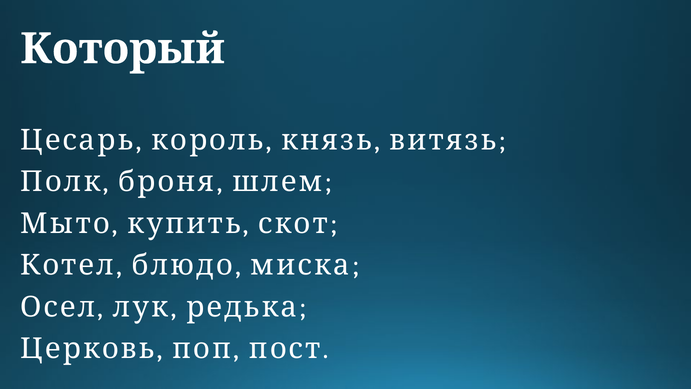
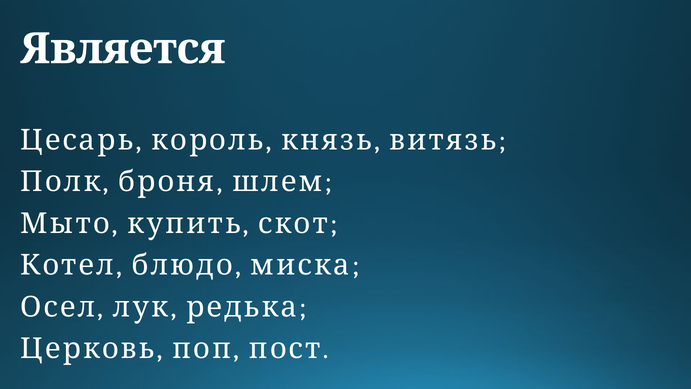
Который: Который -> Является (123, 49)
